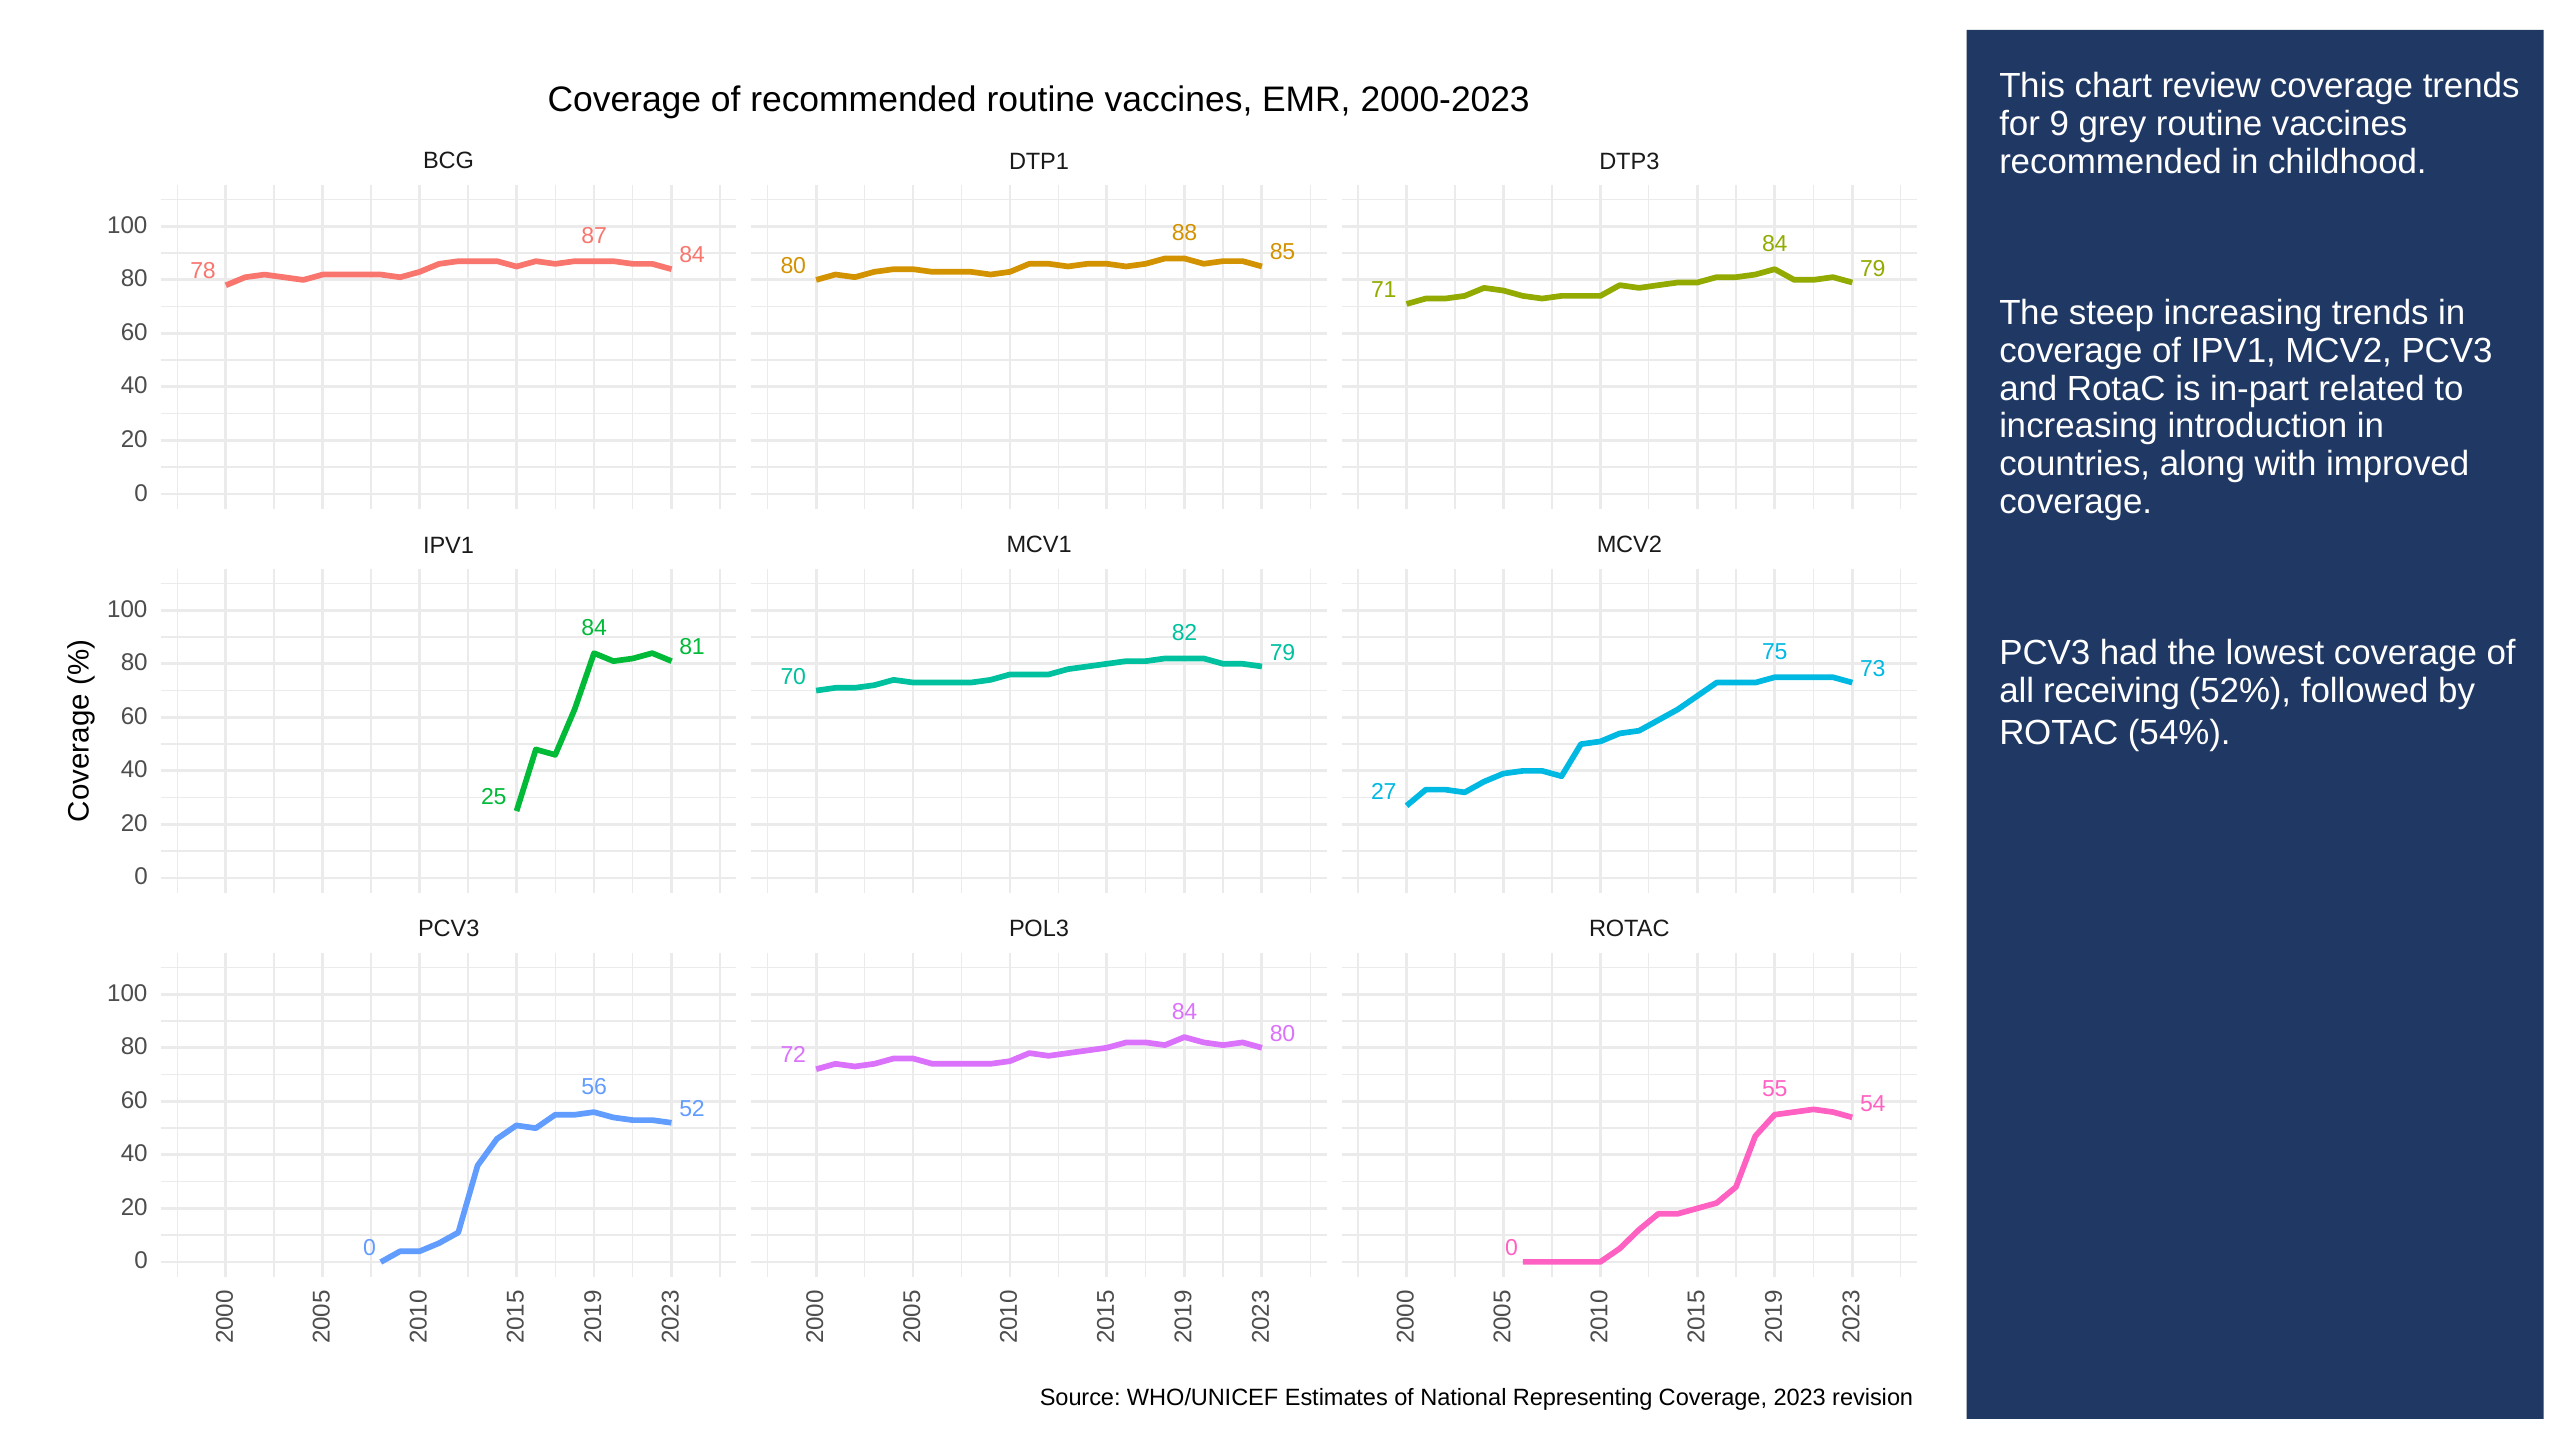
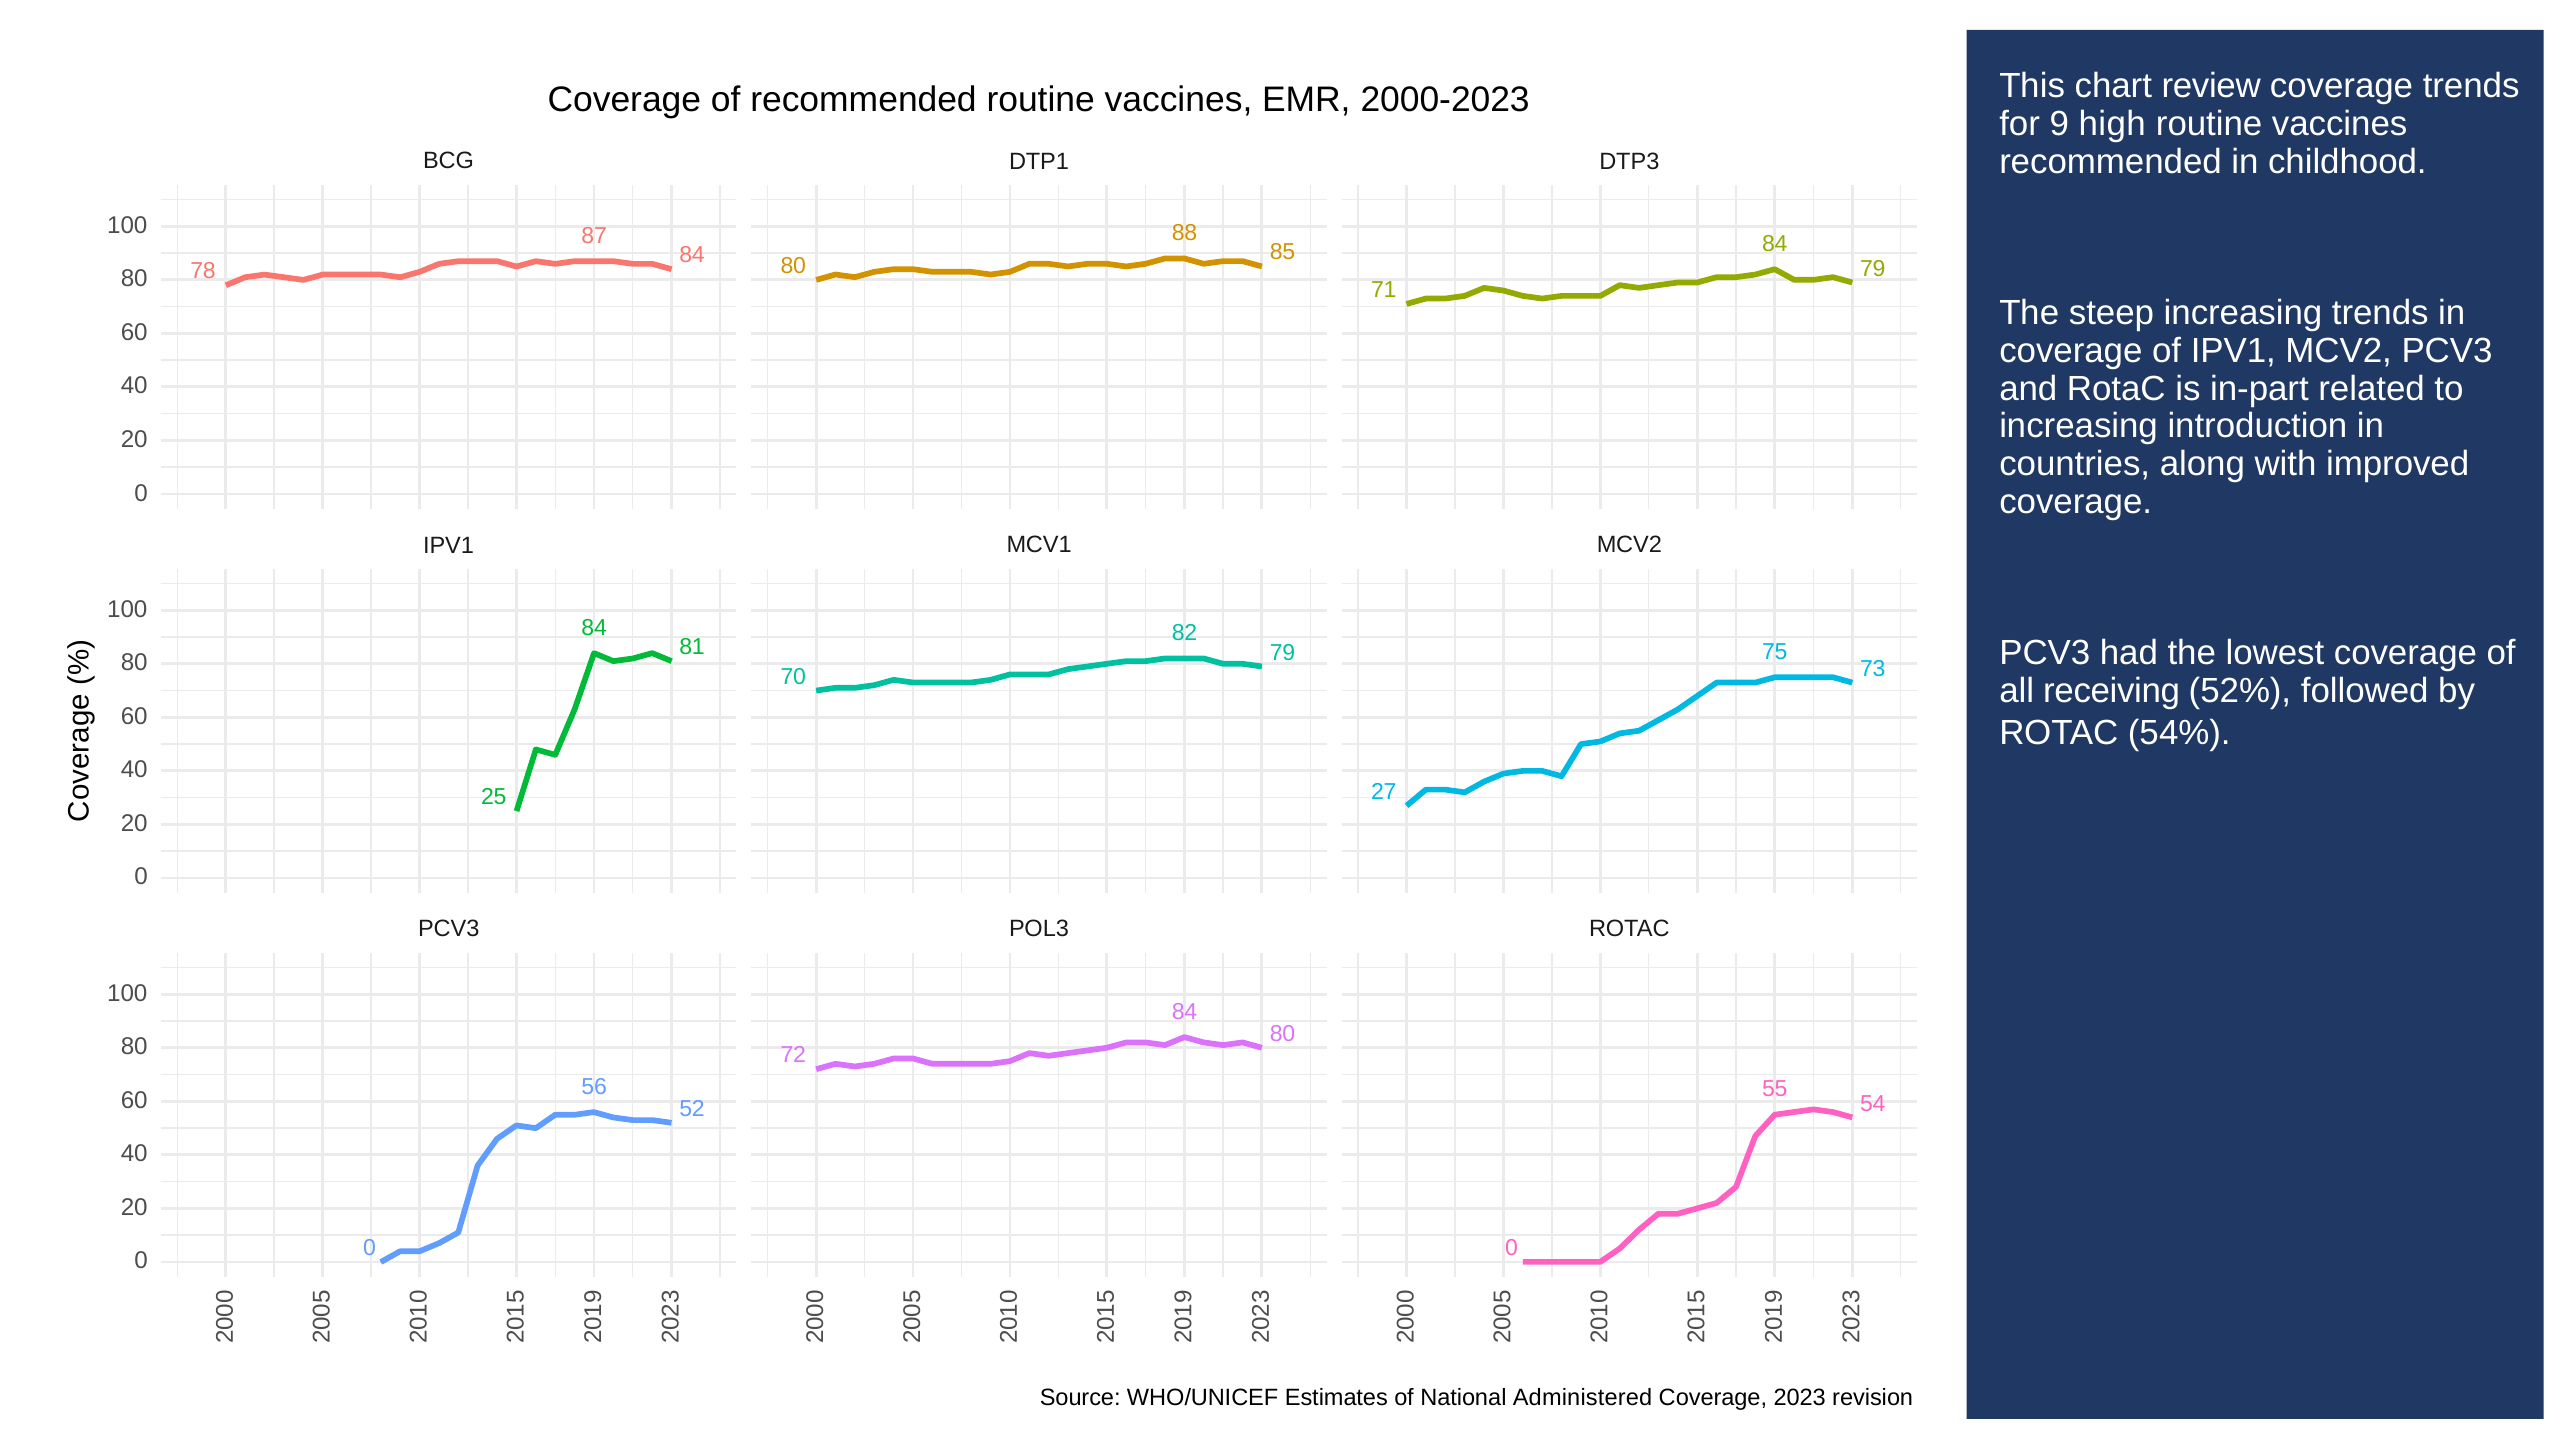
grey: grey -> high (2112, 124)
Representing: Representing -> Administered (1583, 1398)
